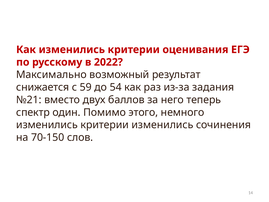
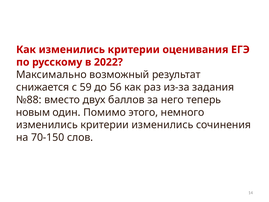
54: 54 -> 56 (116, 87)
№21: №21 -> №88 (29, 100)
спектр: спектр -> новым (33, 112)
